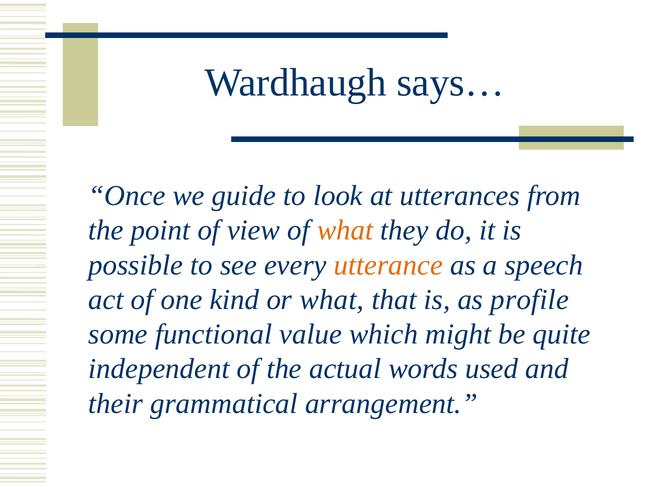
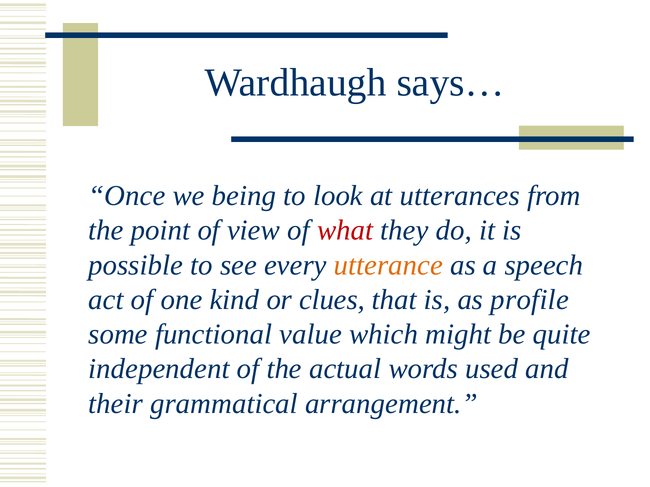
guide: guide -> being (244, 196)
what colour: orange -> red (345, 231)
or what: what -> clues (332, 300)
